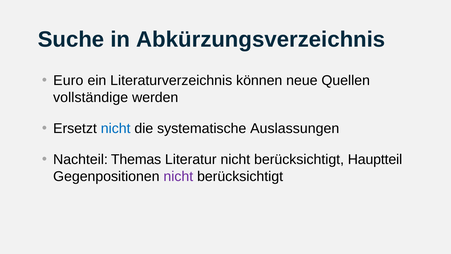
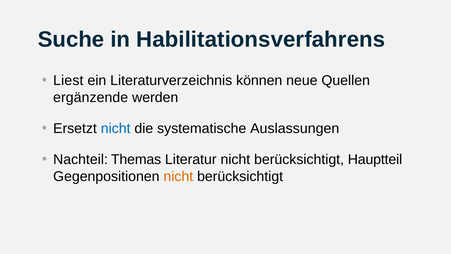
Abkürzungsverzeichnis: Abkürzungsverzeichnis -> Habilitationsverfahrens (261, 39)
Euro: Euro -> Liest (68, 80)
vollständige: vollständige -> ergänzende (91, 97)
nicht colour: purple -> orange (178, 176)
